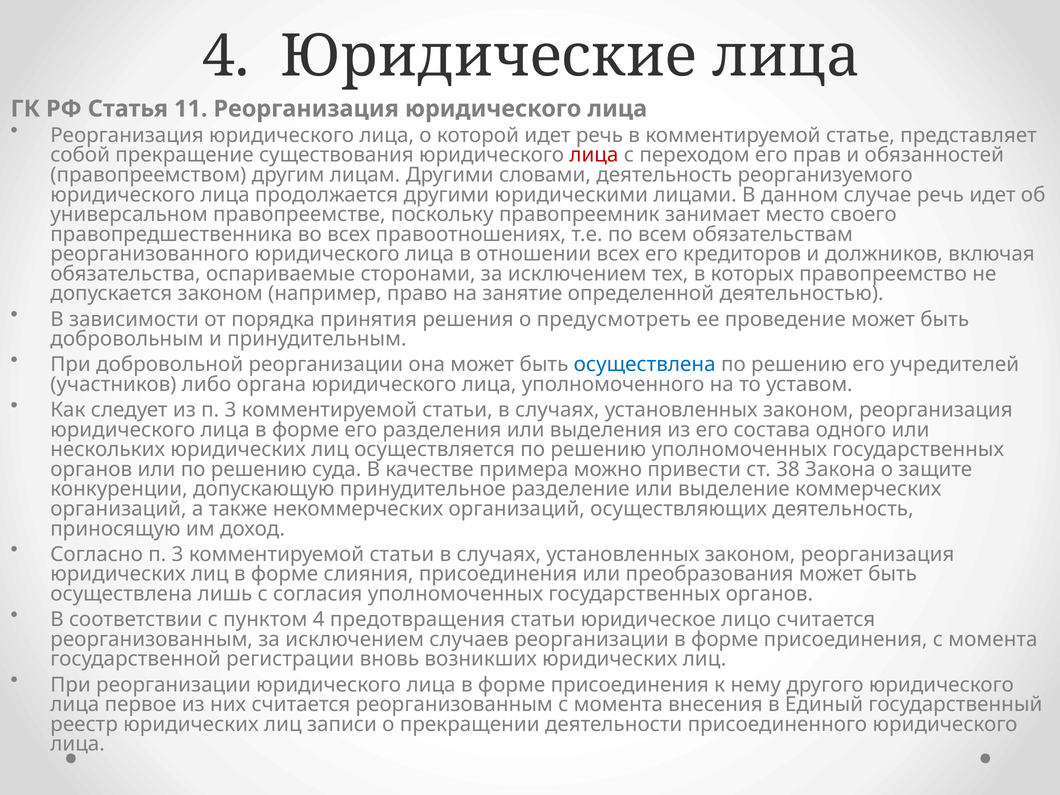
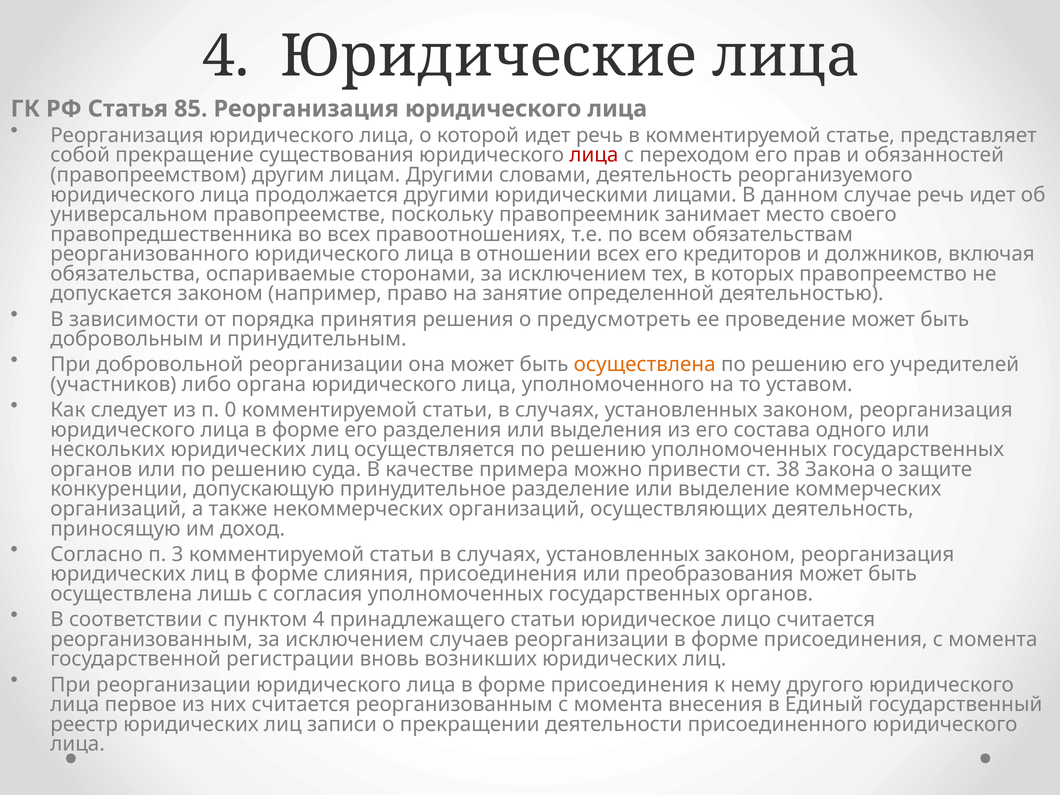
11: 11 -> 85 (191, 109)
осуществлена colour: blue -> orange (645, 365)
из п 3: 3 -> 0 (231, 410)
предотвращения: предотвращения -> принадлежащего (418, 620)
